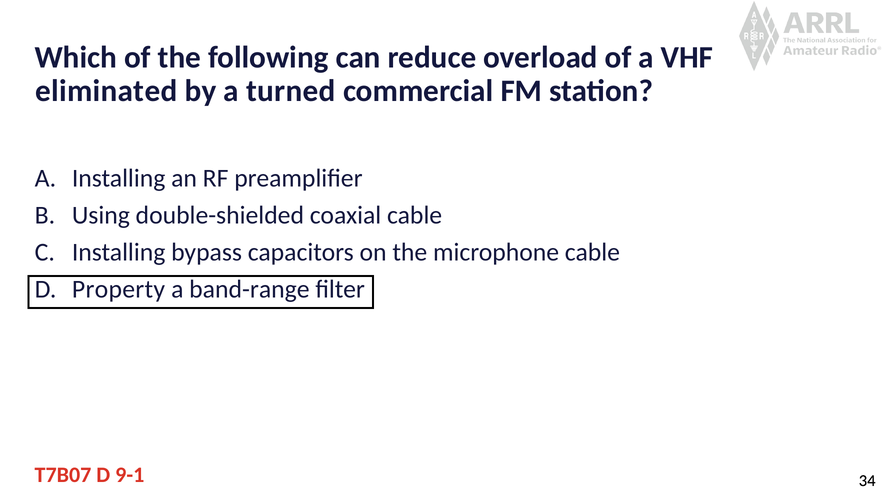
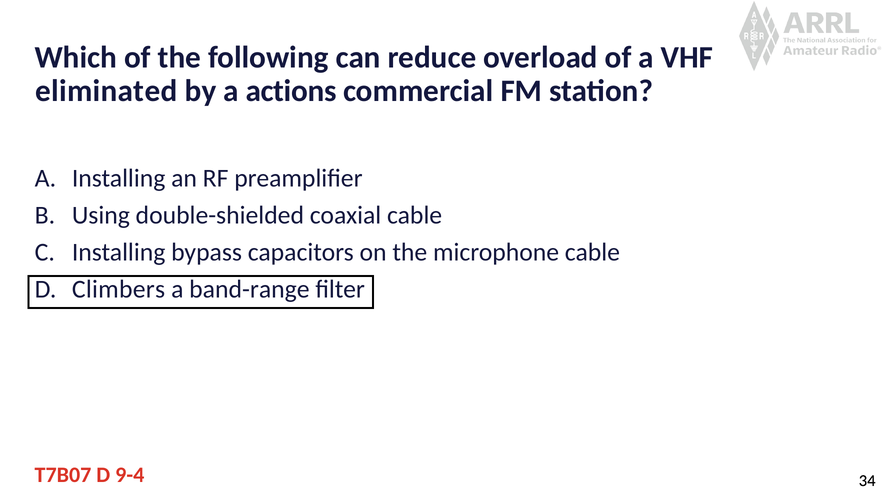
turned: turned -> actions (291, 91)
Property: Property -> Climbers (119, 289)
9-1: 9-1 -> 9-4 (130, 475)
